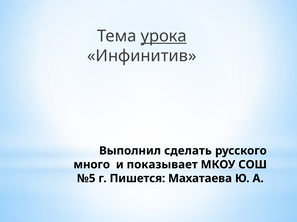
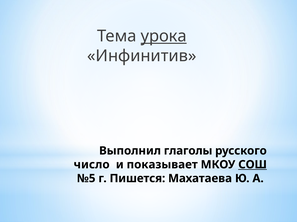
сделать: сделать -> глаголы (188, 151)
много: много -> число (92, 165)
СОШ underline: none -> present (253, 165)
